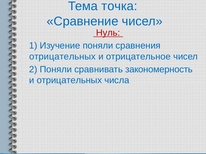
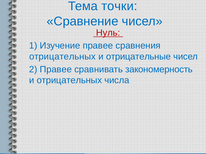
точка: точка -> точки (119, 6)
Изучение поняли: поняли -> правее (98, 46)
отрицательное: отрицательное -> отрицательные (138, 57)
2 Поняли: Поняли -> Правее (56, 70)
